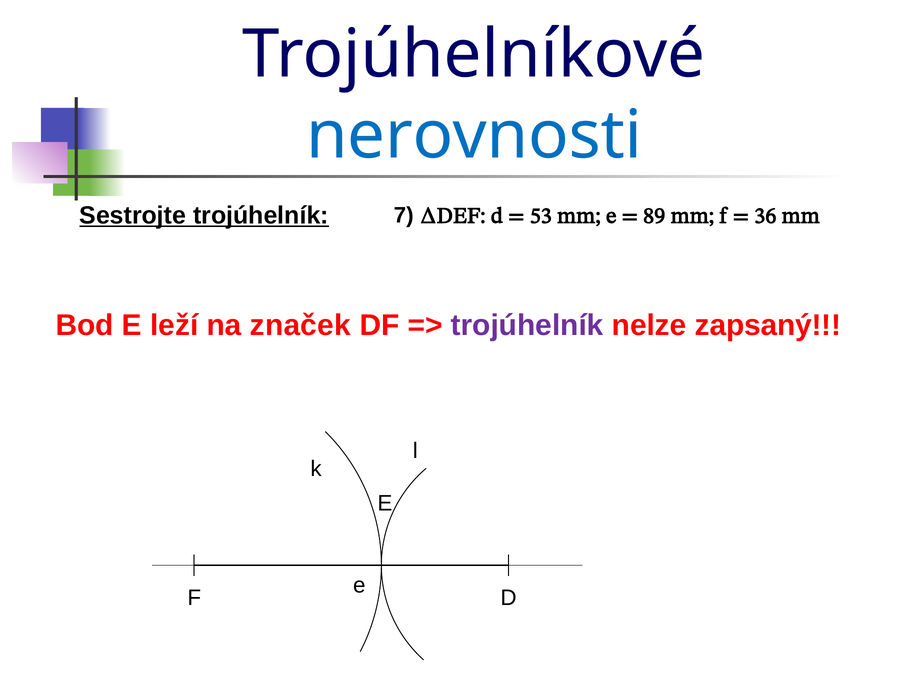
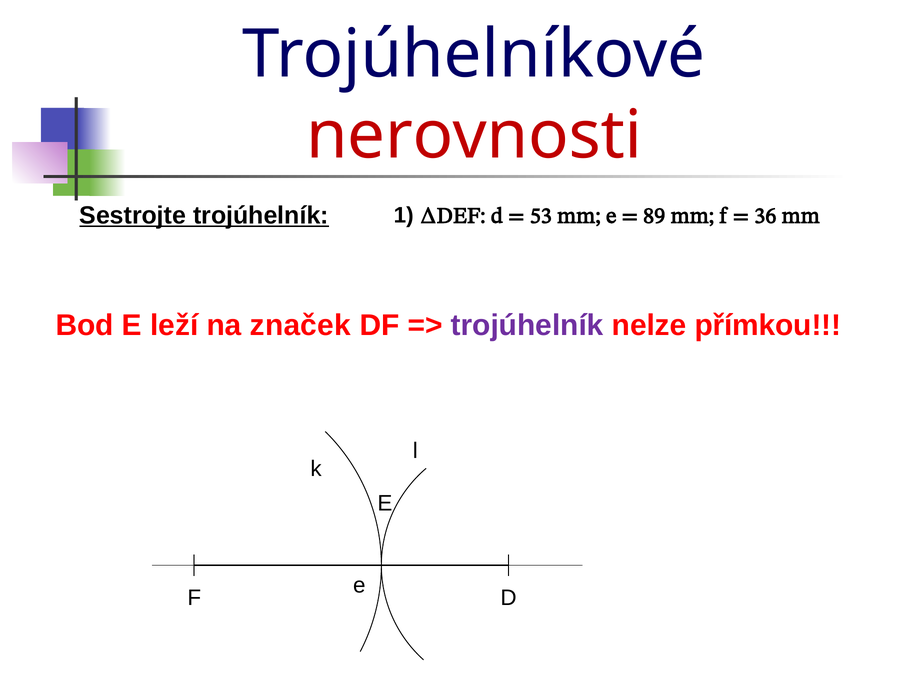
nerovnosti colour: blue -> red (474, 135)
7: 7 -> 1 (404, 215)
zapsaný: zapsaný -> přímkou (768, 325)
